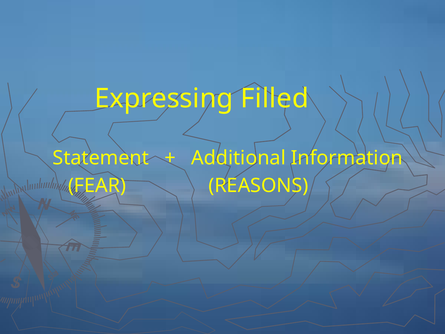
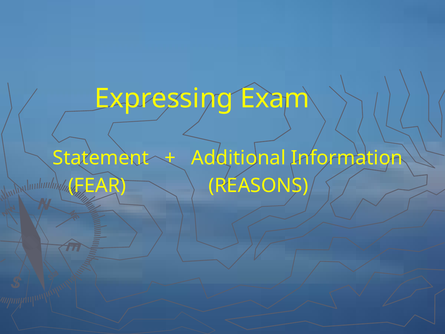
Filled: Filled -> Exam (275, 98)
